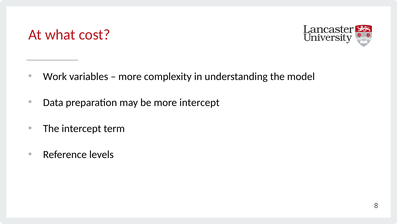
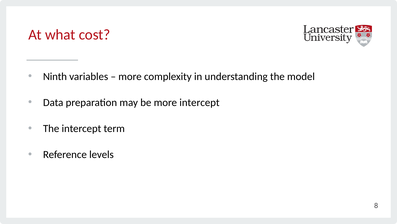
Work: Work -> Ninth (55, 76)
